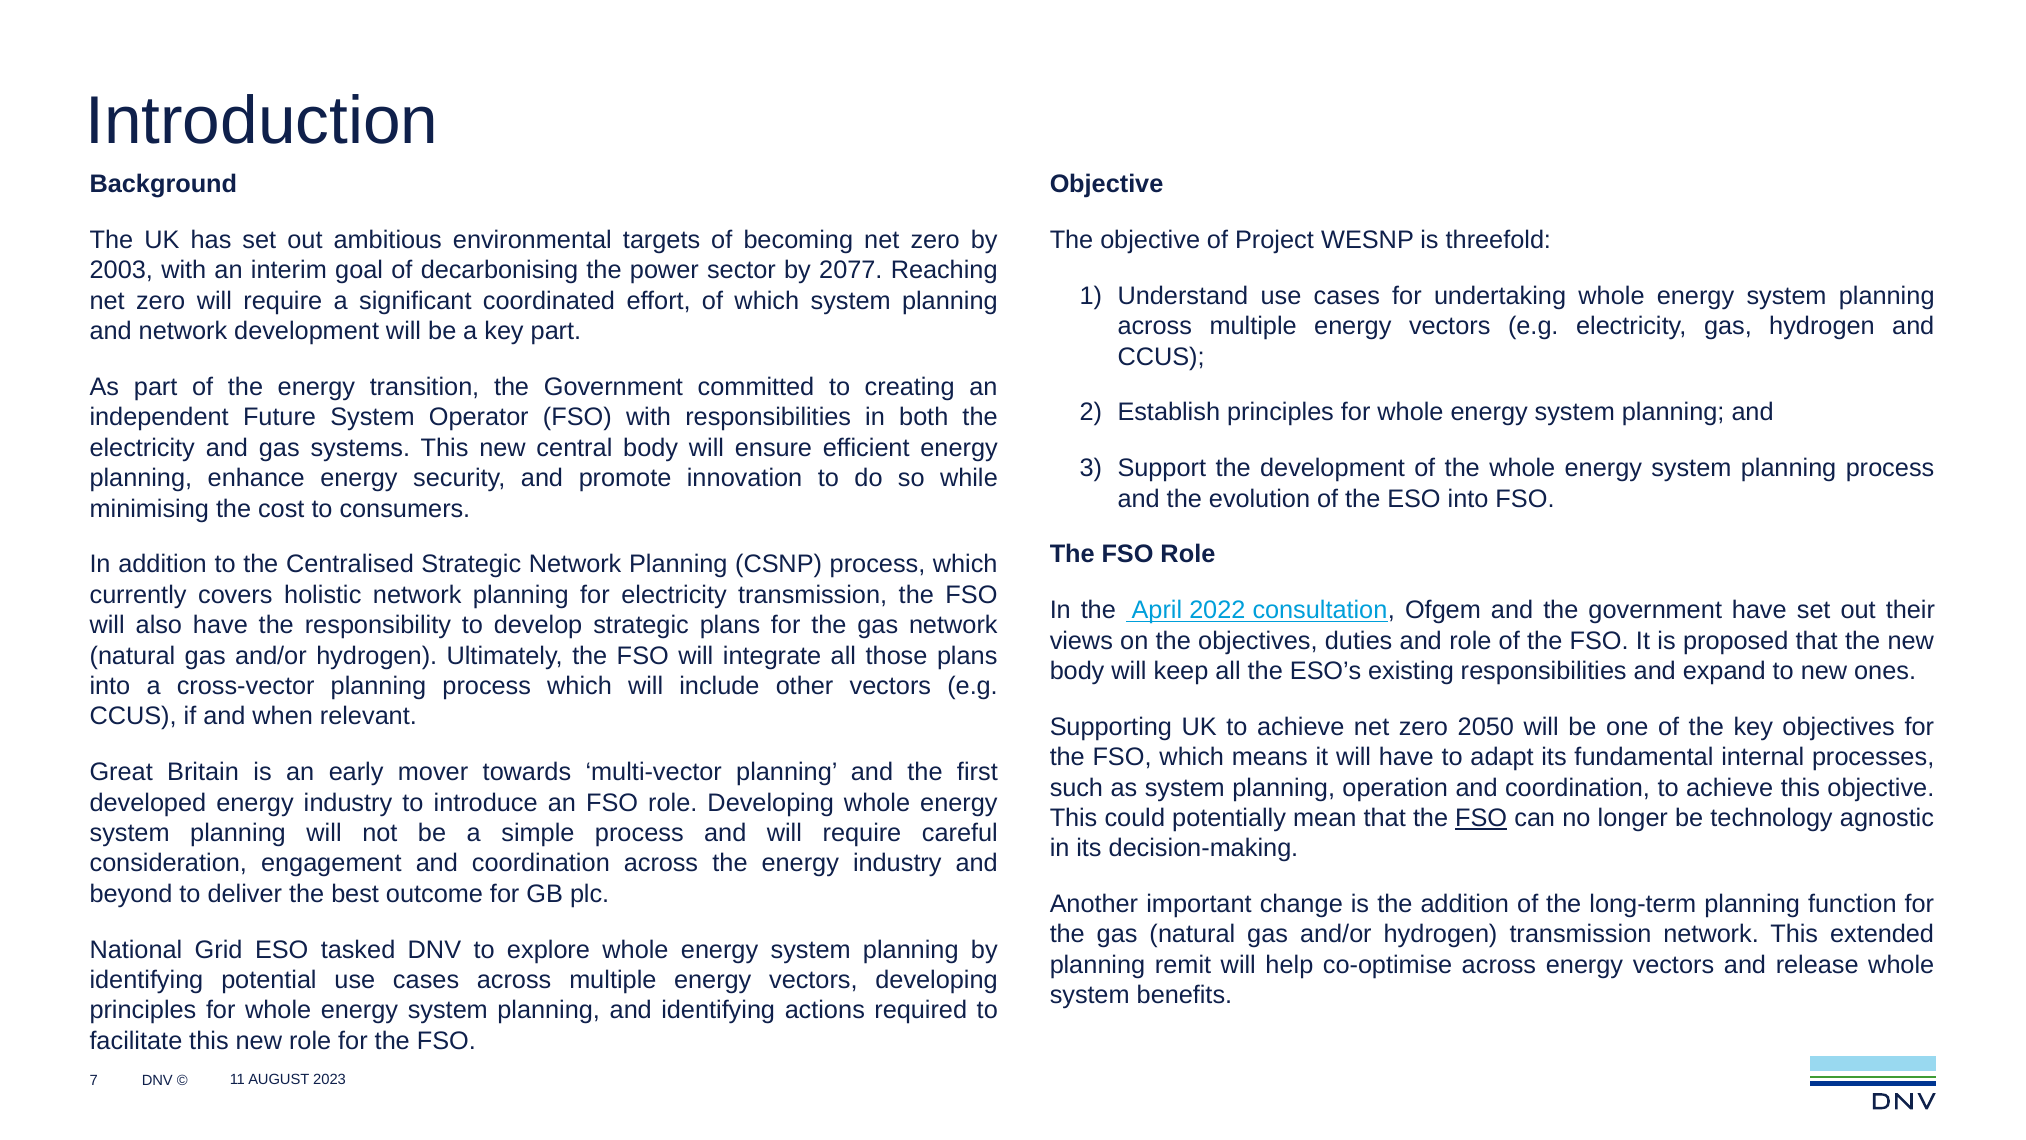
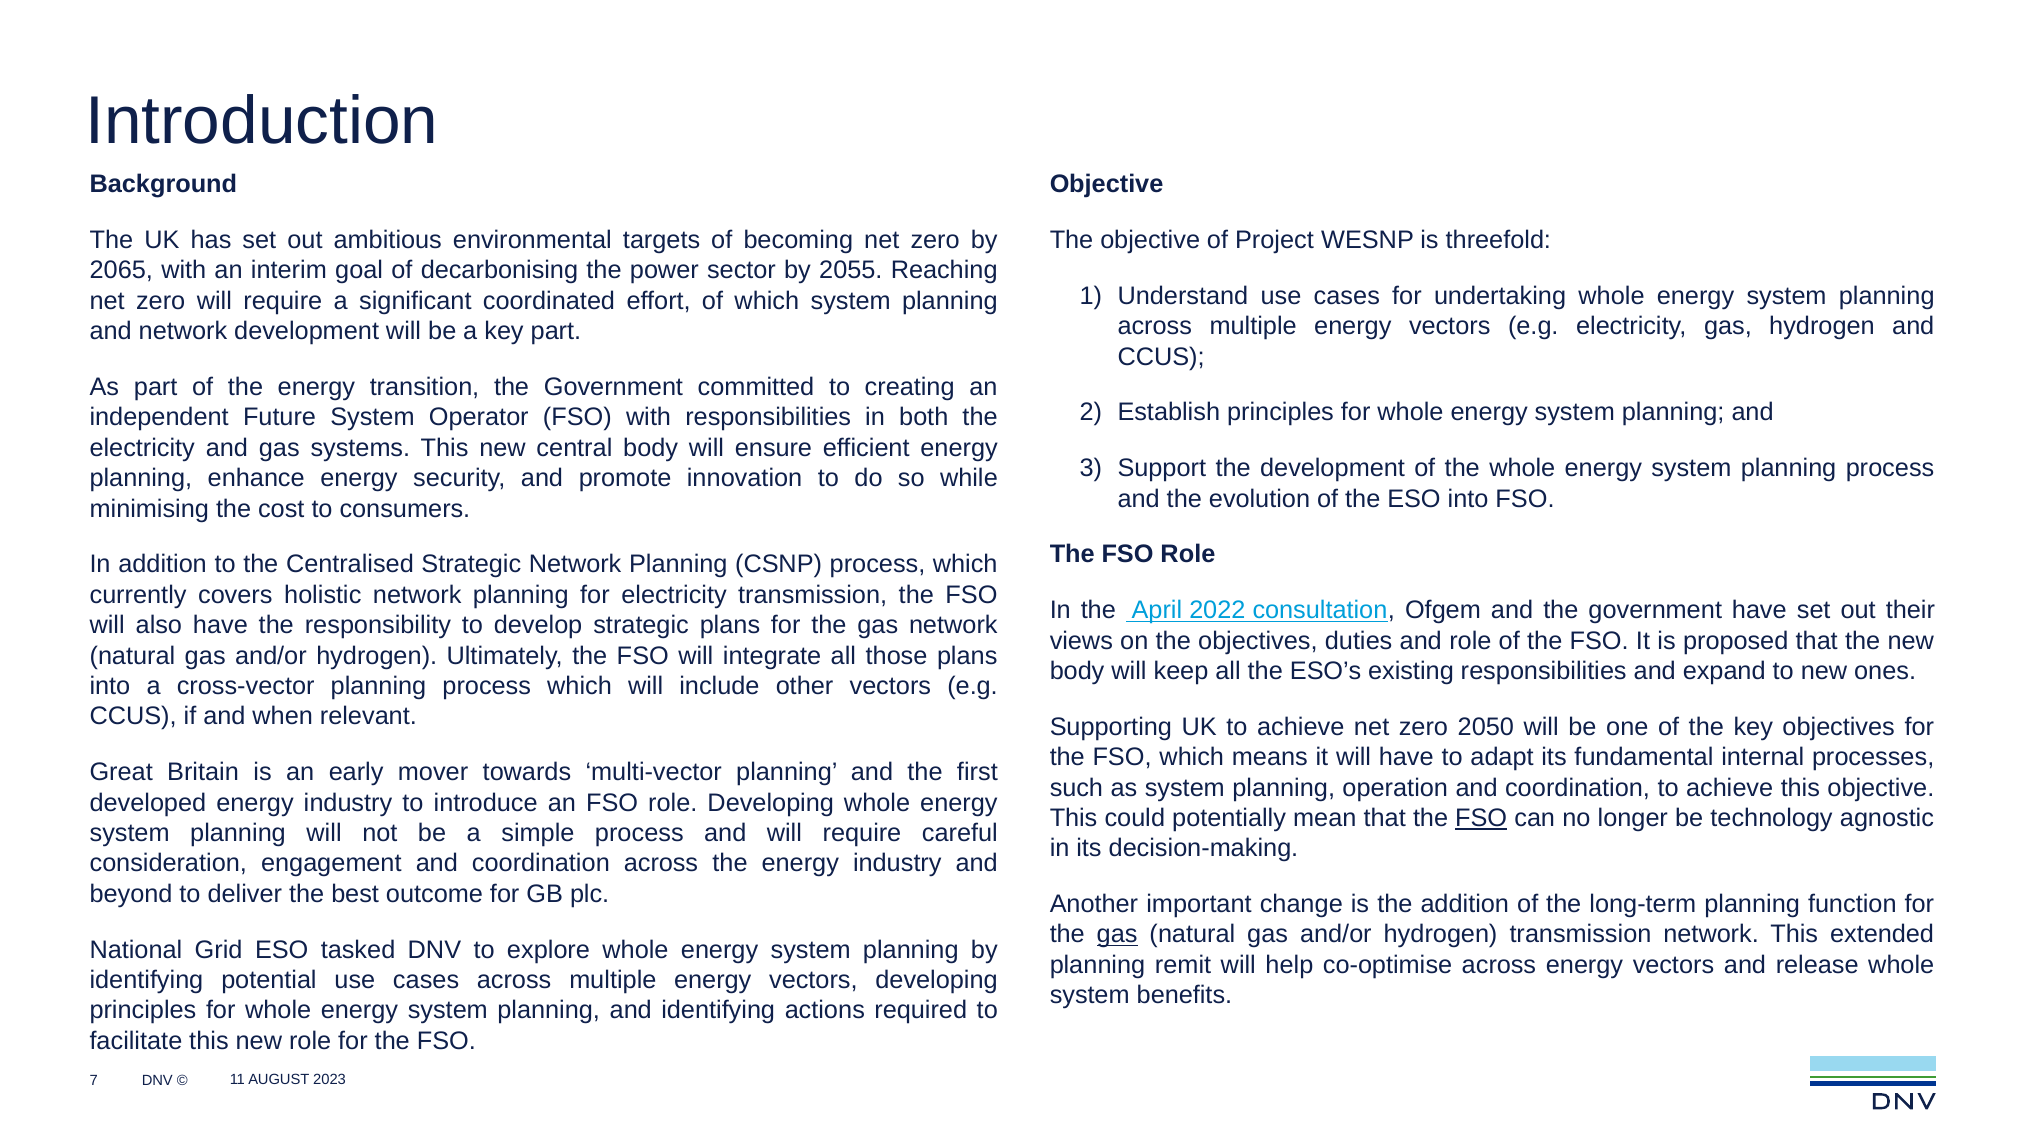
2003: 2003 -> 2065 (121, 271)
2077: 2077 -> 2055 (851, 271)
gas underline: none -> present (1117, 934)
